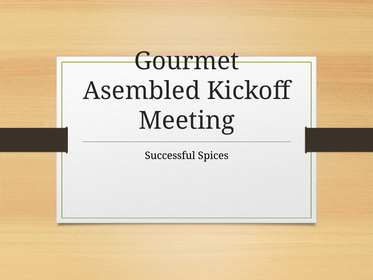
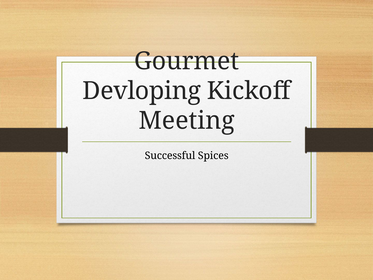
Asembled: Asembled -> Devloping (142, 91)
